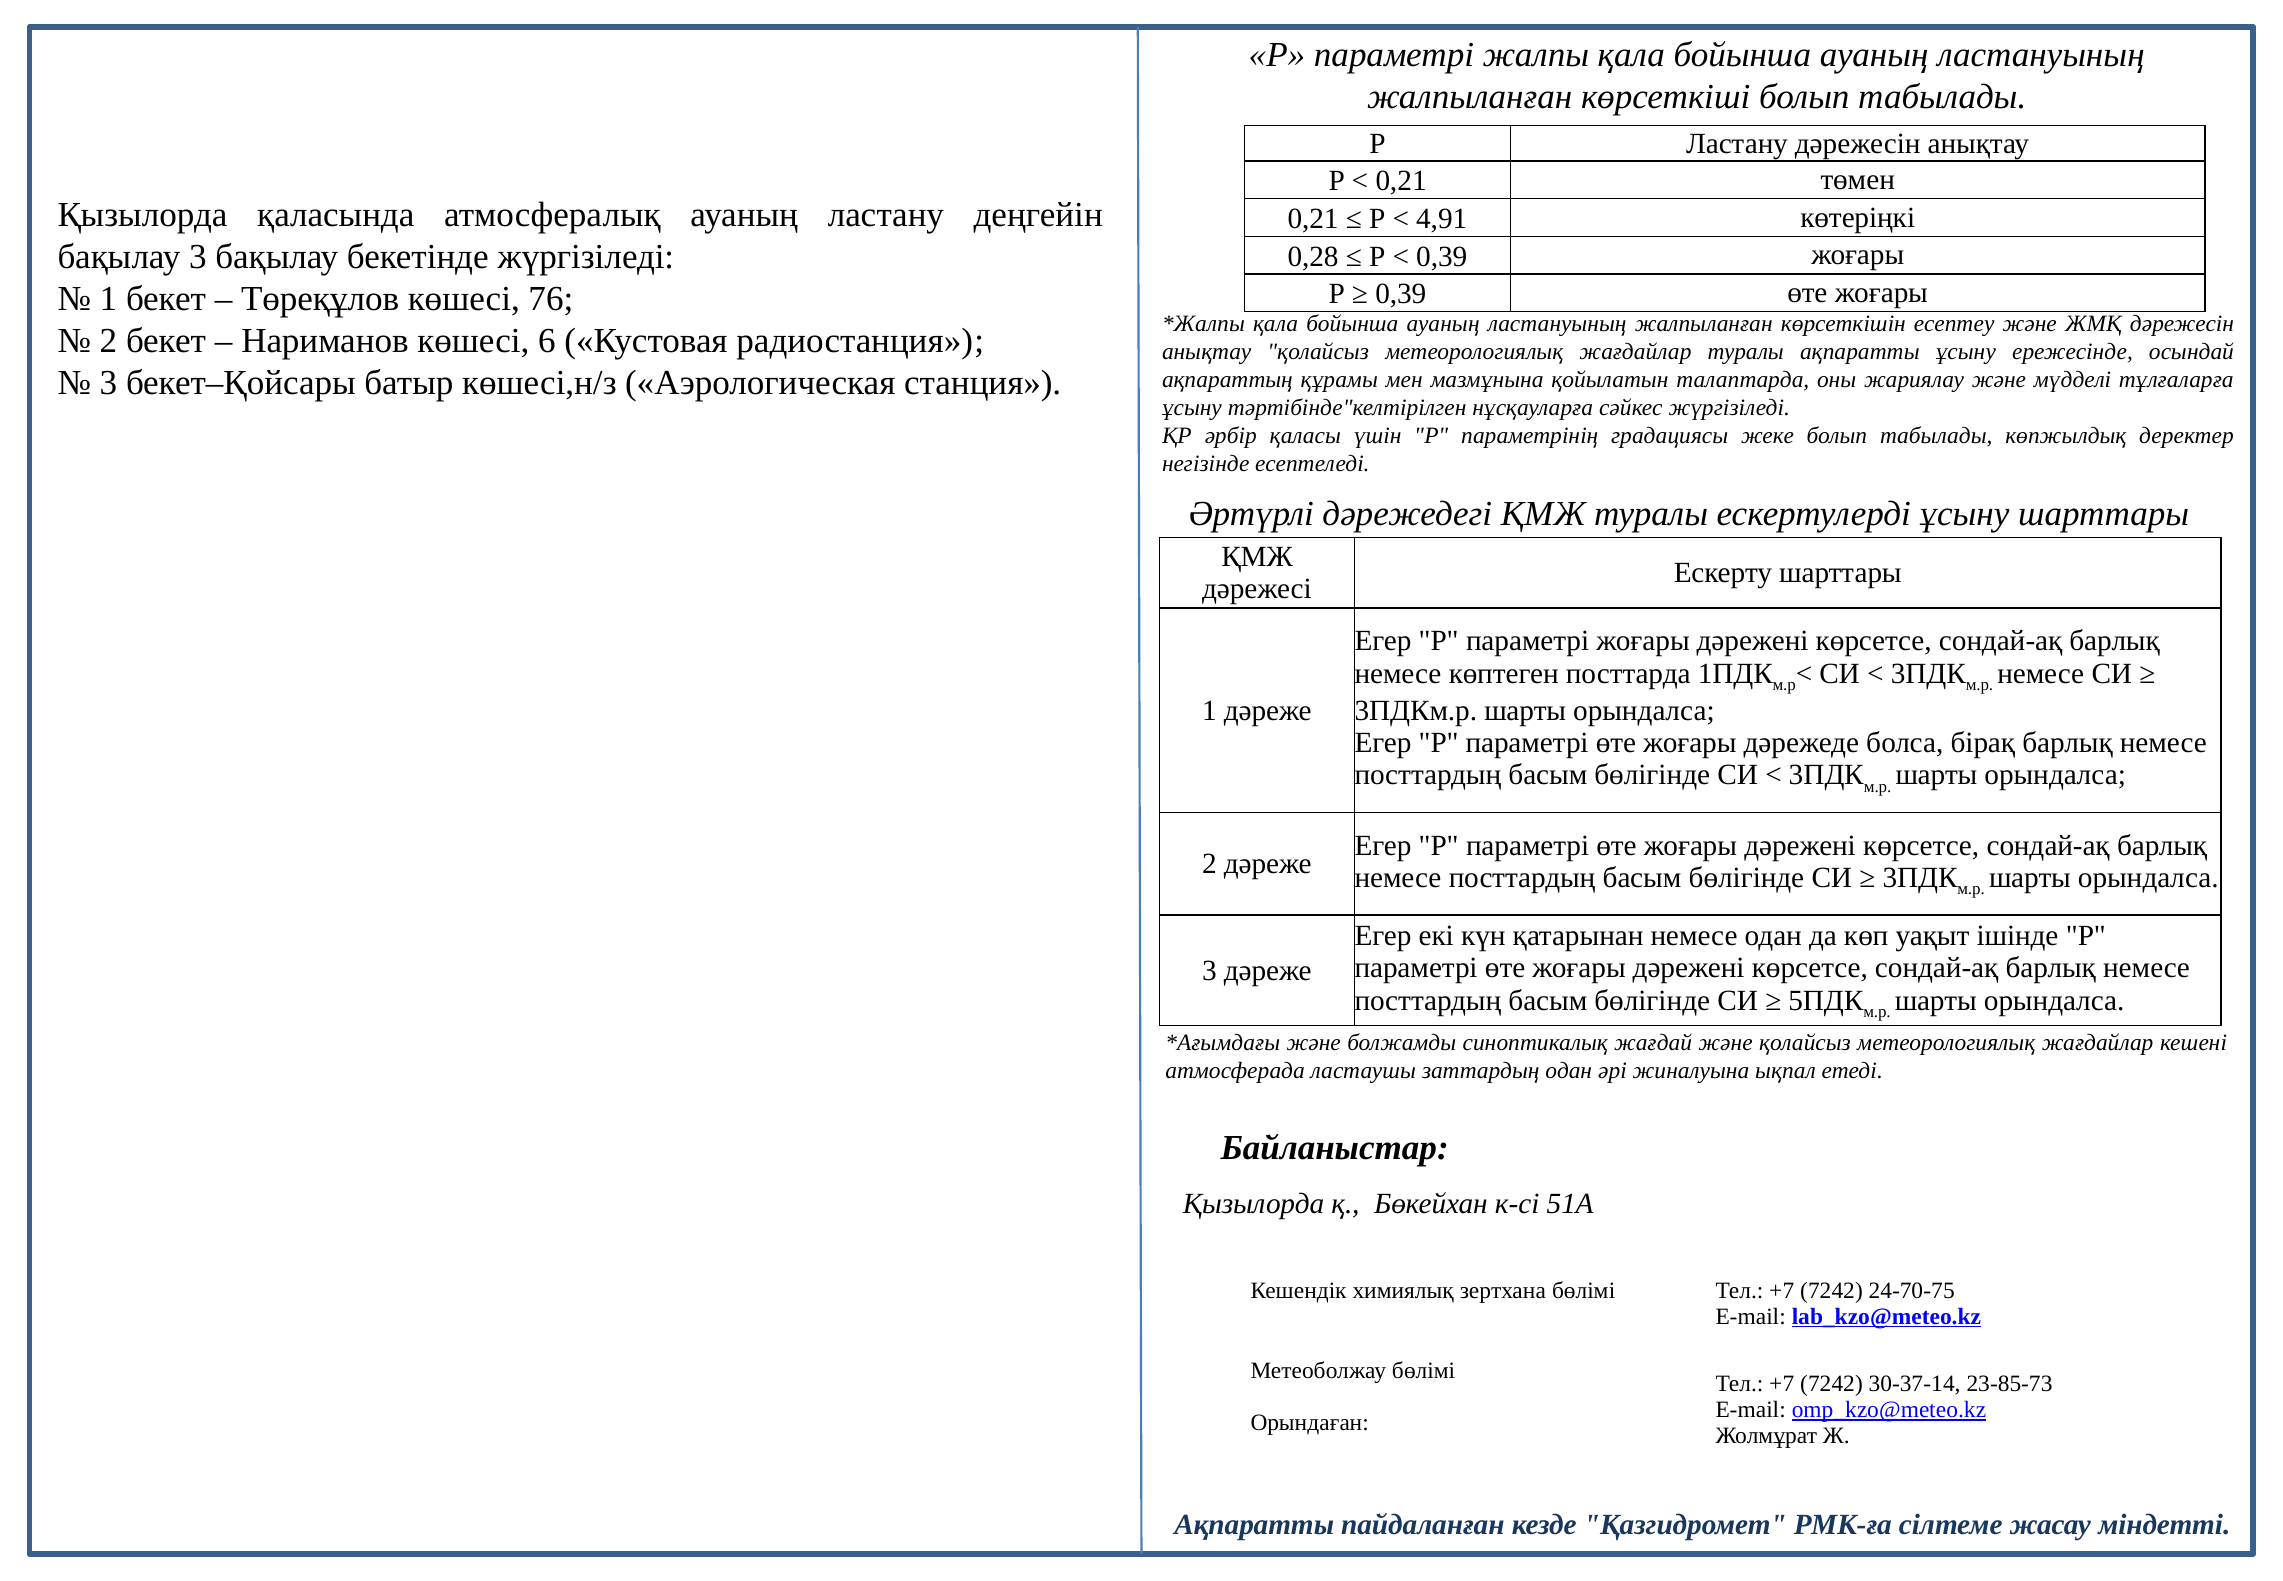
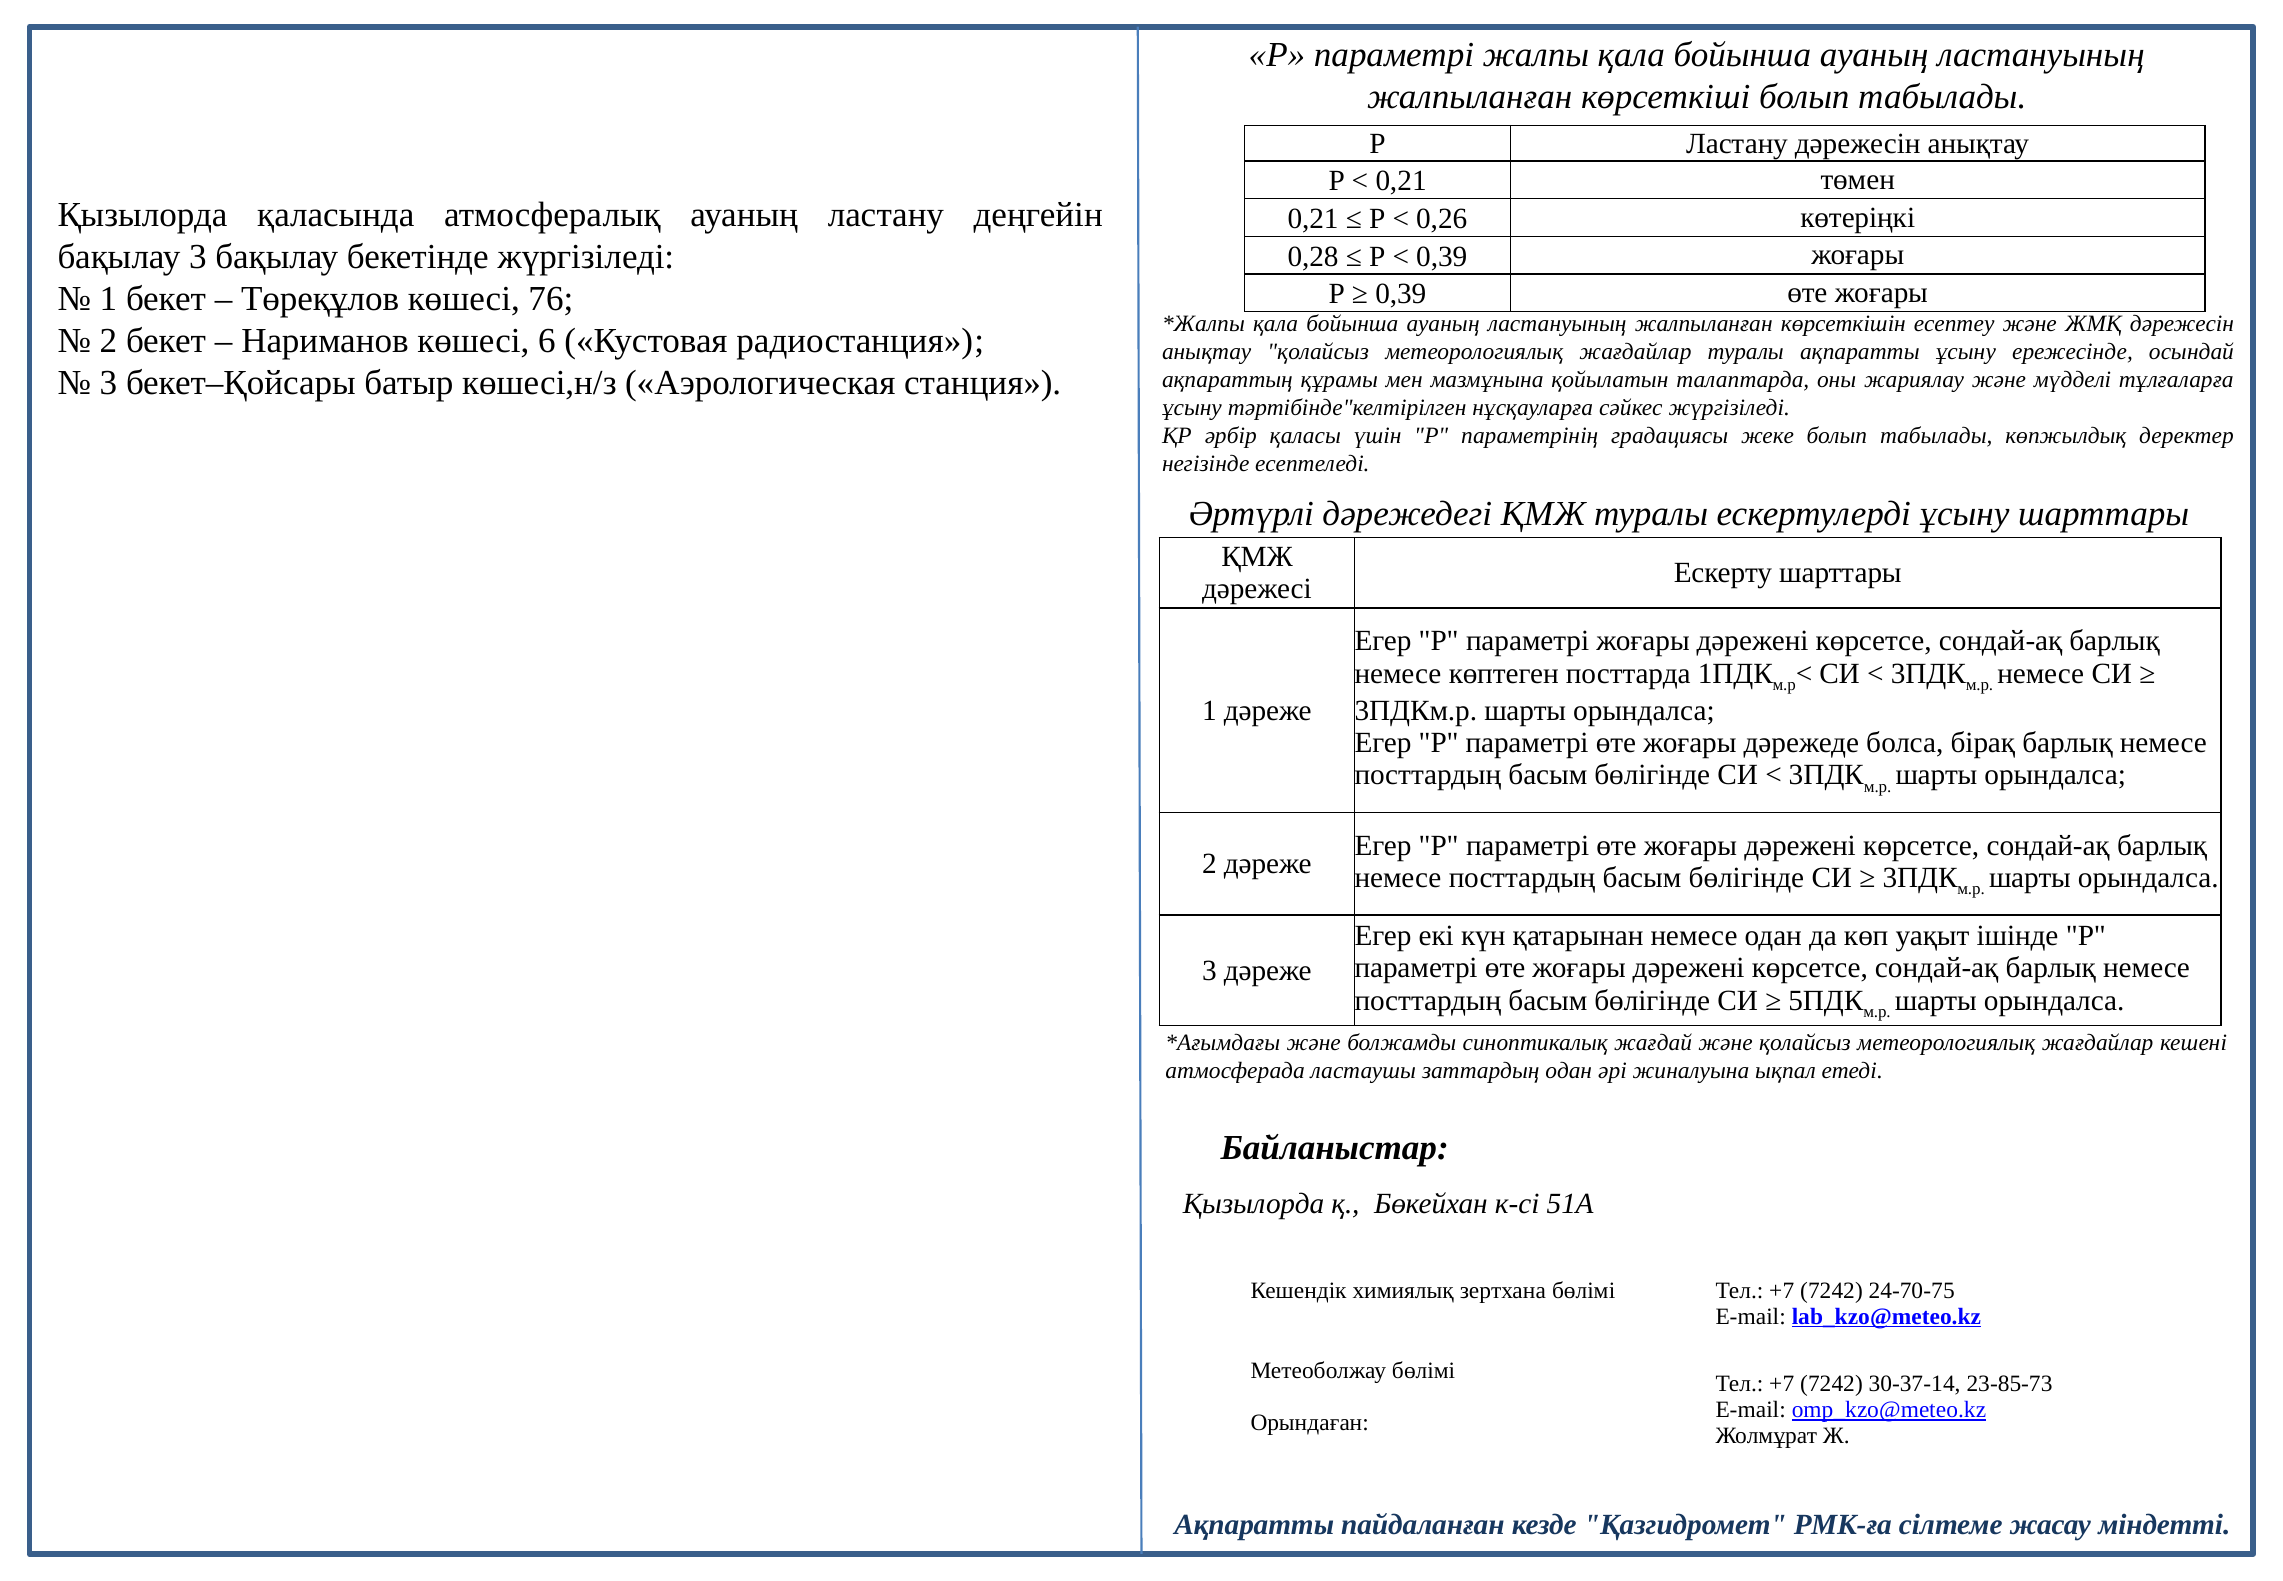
4,91: 4,91 -> 0,26 (1442, 219)
